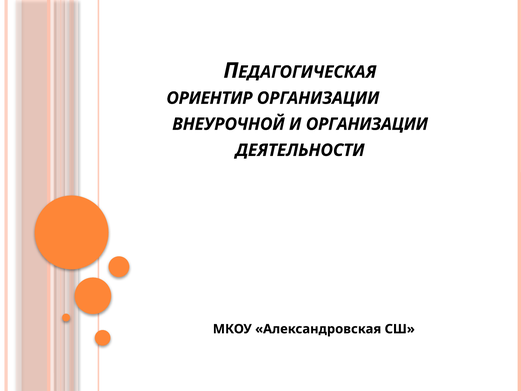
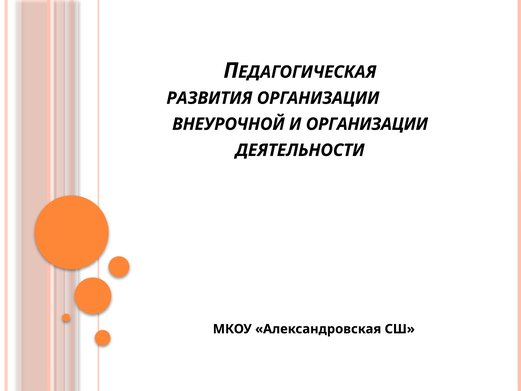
ОРИЕНТИР: ОРИЕНТИР -> РАЗВИТИЯ (209, 98)
